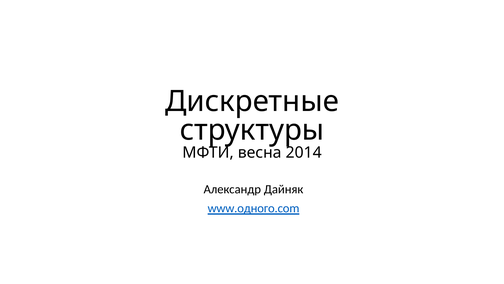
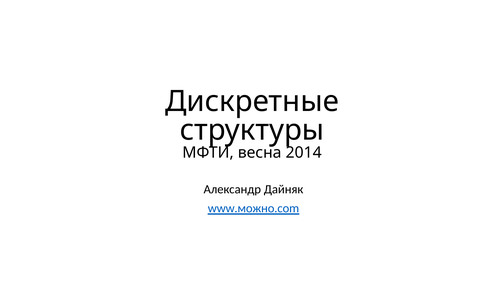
www.одного.com: www.одного.com -> www.можно.com (253, 208)
